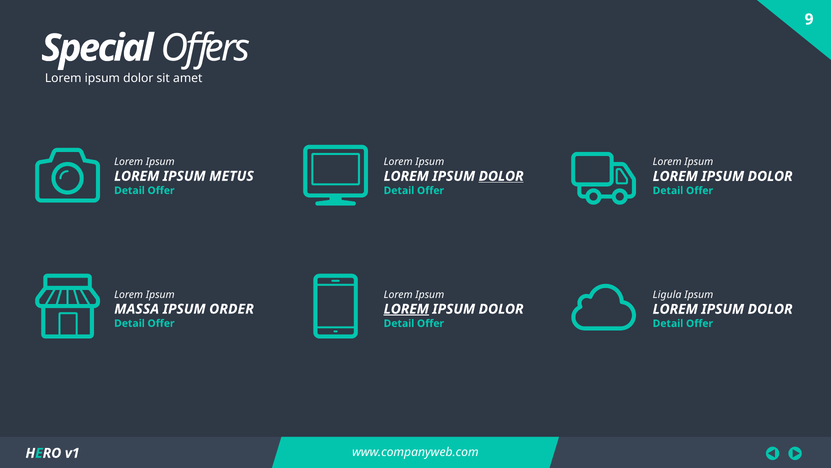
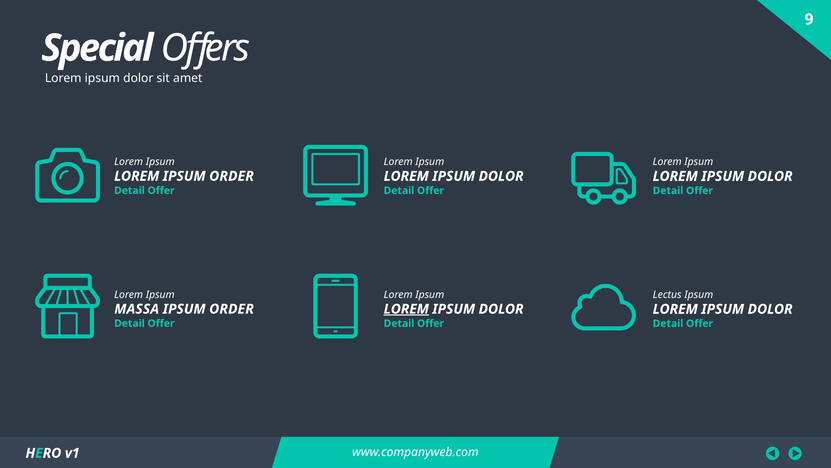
LOREM IPSUM METUS: METUS -> ORDER (232, 176)
DOLOR underline: present -> none (501, 176)
Ligula: Ligula -> Lectus (667, 295)
